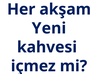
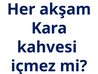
Yeni: Yeni -> Kara (49, 28)
